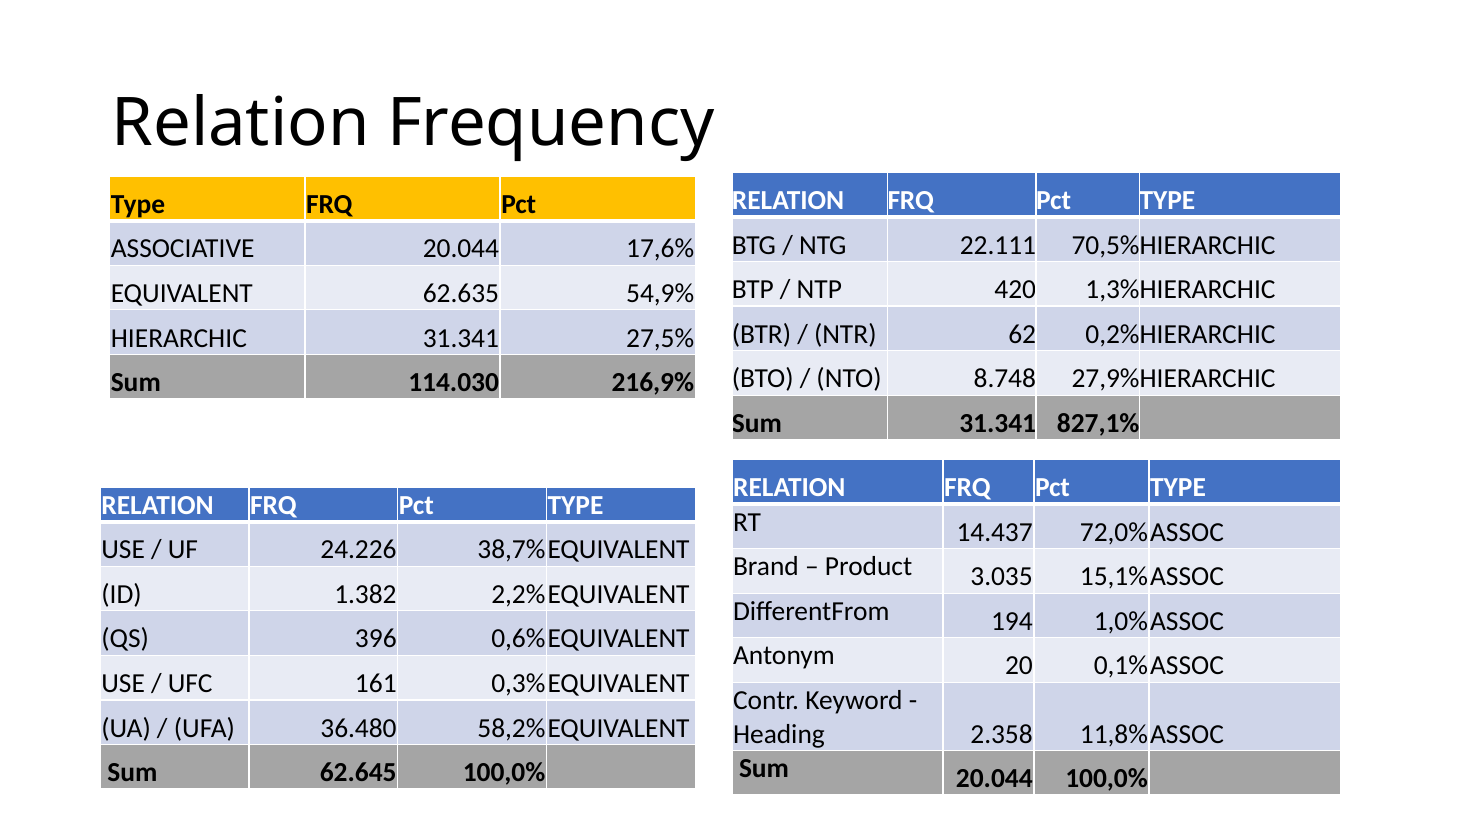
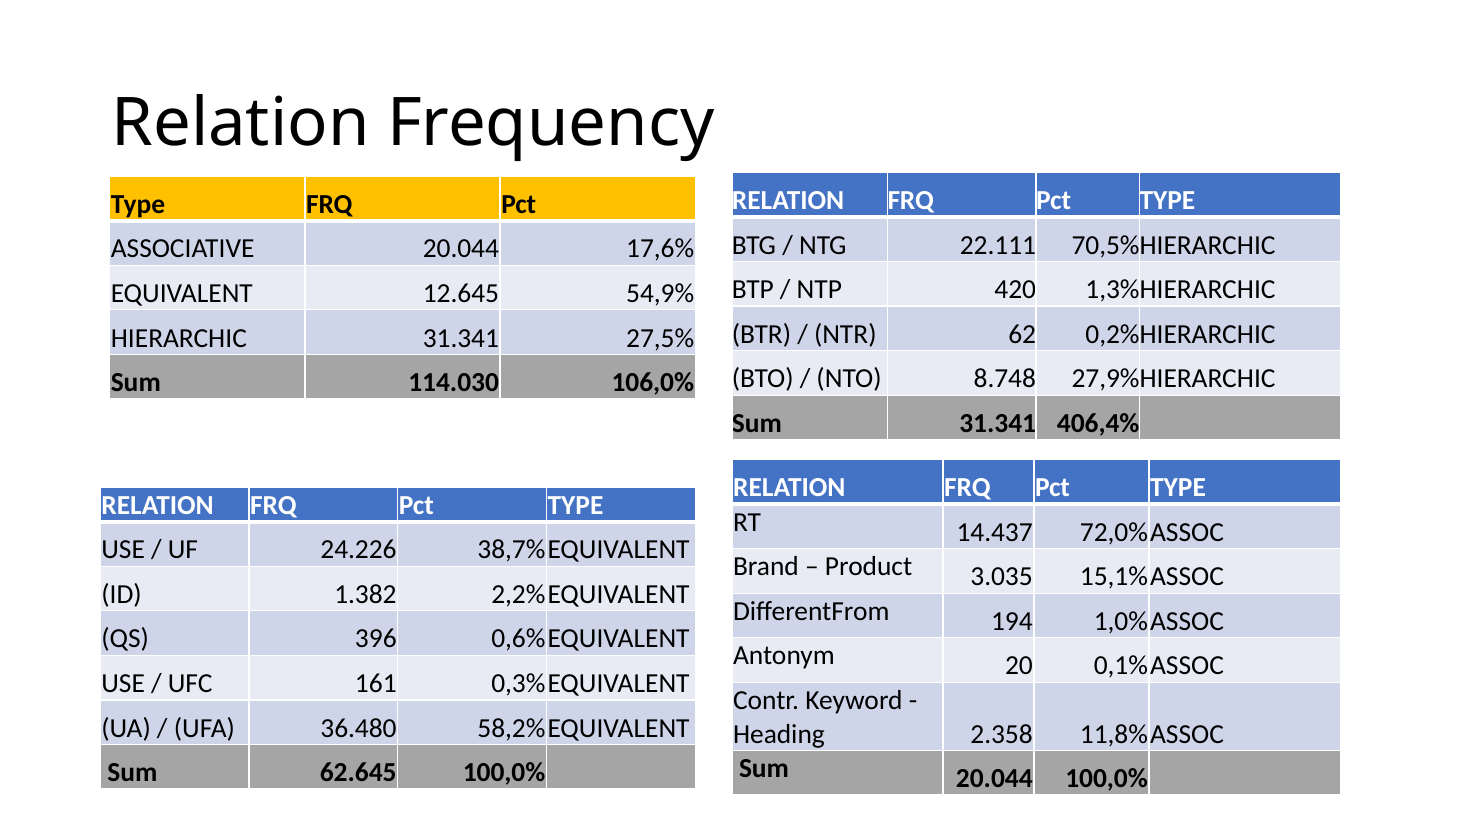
62.635: 62.635 -> 12.645 (461, 293)
216,9%: 216,9% -> 106,0% (653, 382)
827,1%: 827,1% -> 406,4% (1098, 423)
